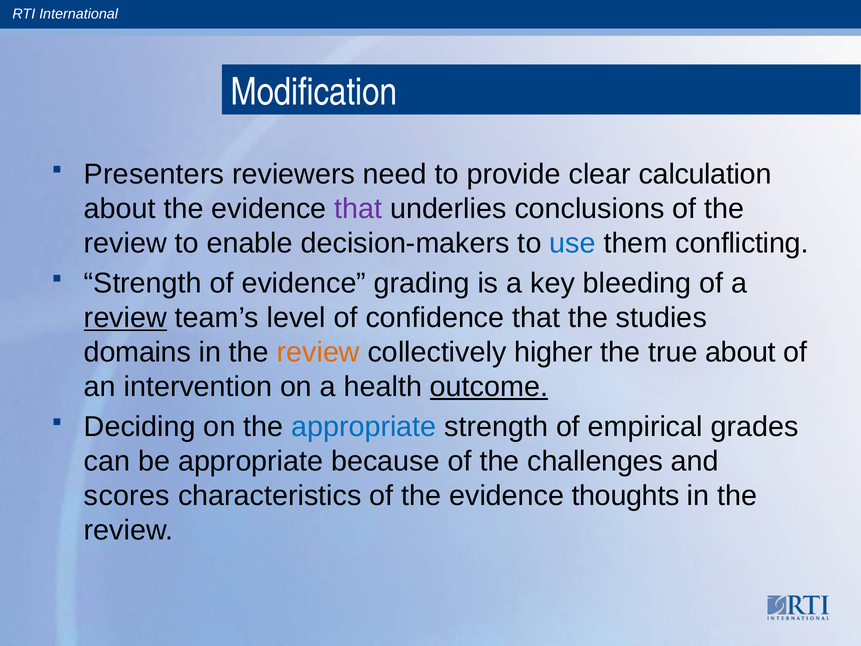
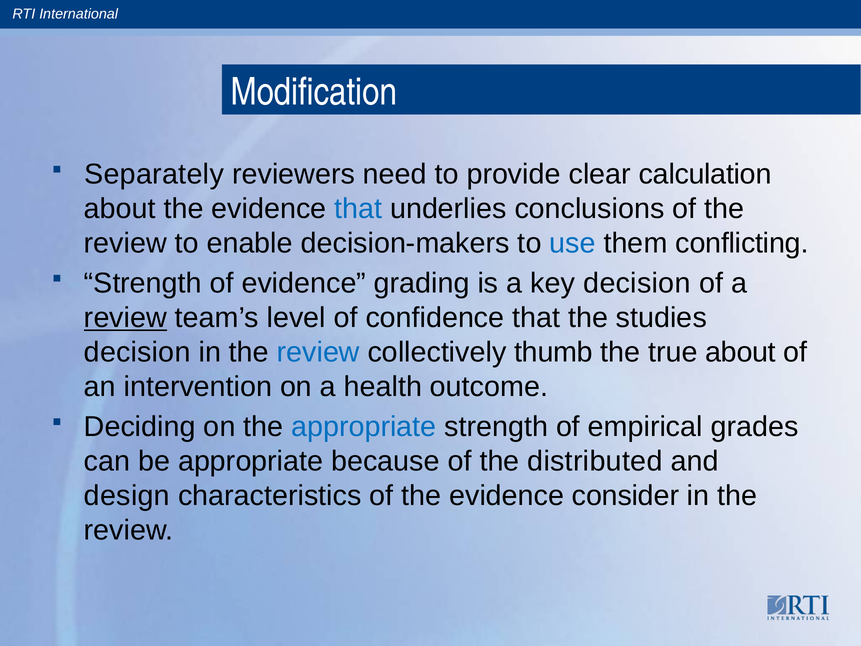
Presenters: Presenters -> Separately (154, 174)
that colour: purple -> blue (358, 209)
key bleeding: bleeding -> decision (637, 283)
domains: domains -> decision (137, 352)
review colour: orange -> blue (318, 352)
higher: higher -> thumb (554, 352)
outcome underline: present -> none (489, 387)
challenges: challenges -> distributed (595, 461)
scores: scores -> design (127, 496)
thoughts: thoughts -> consider (626, 496)
